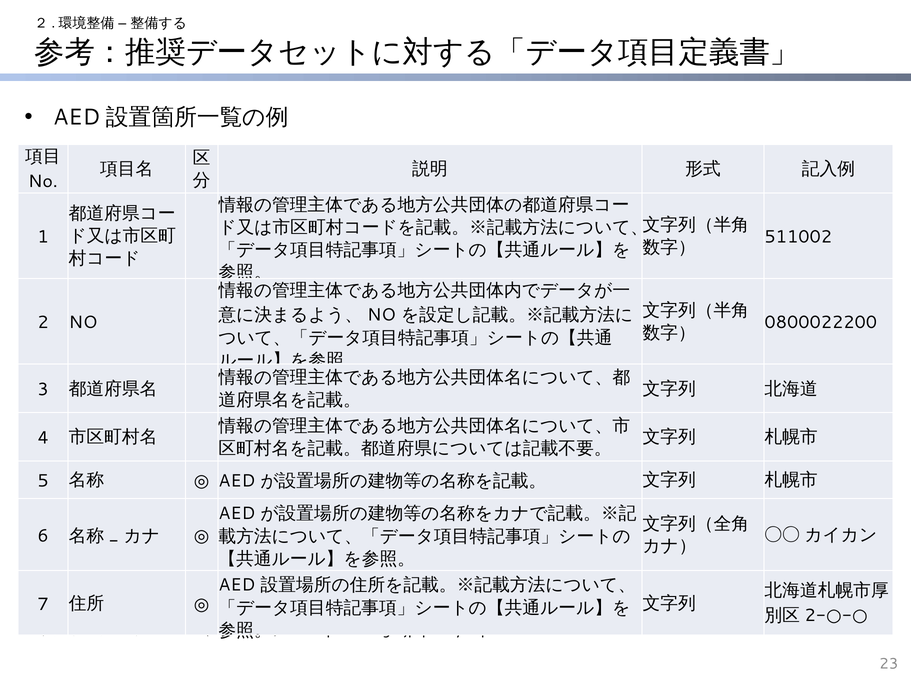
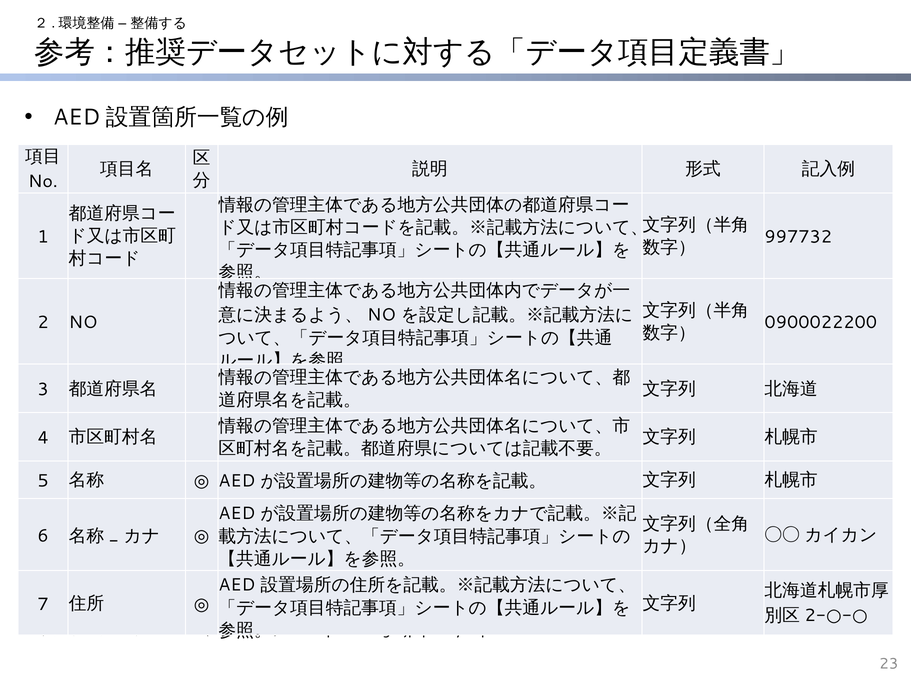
511002: 511002 -> 997732 (798, 237)
0800022200: 0800022200 -> 0900022200 (821, 323)
